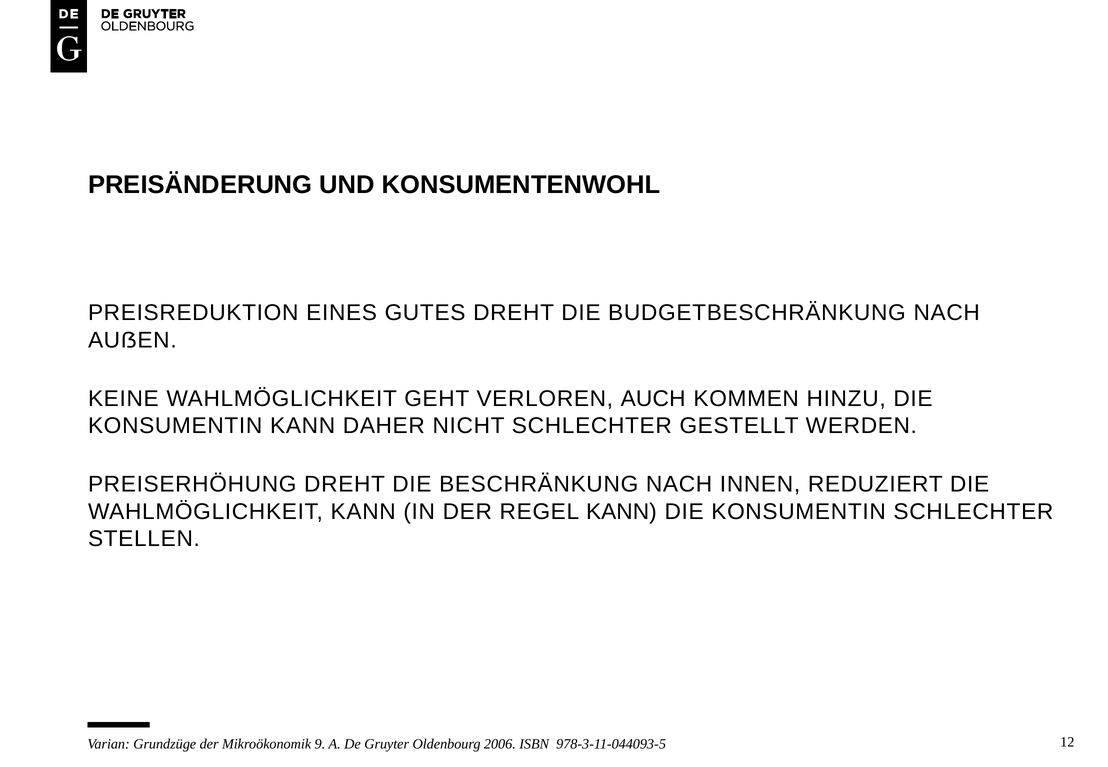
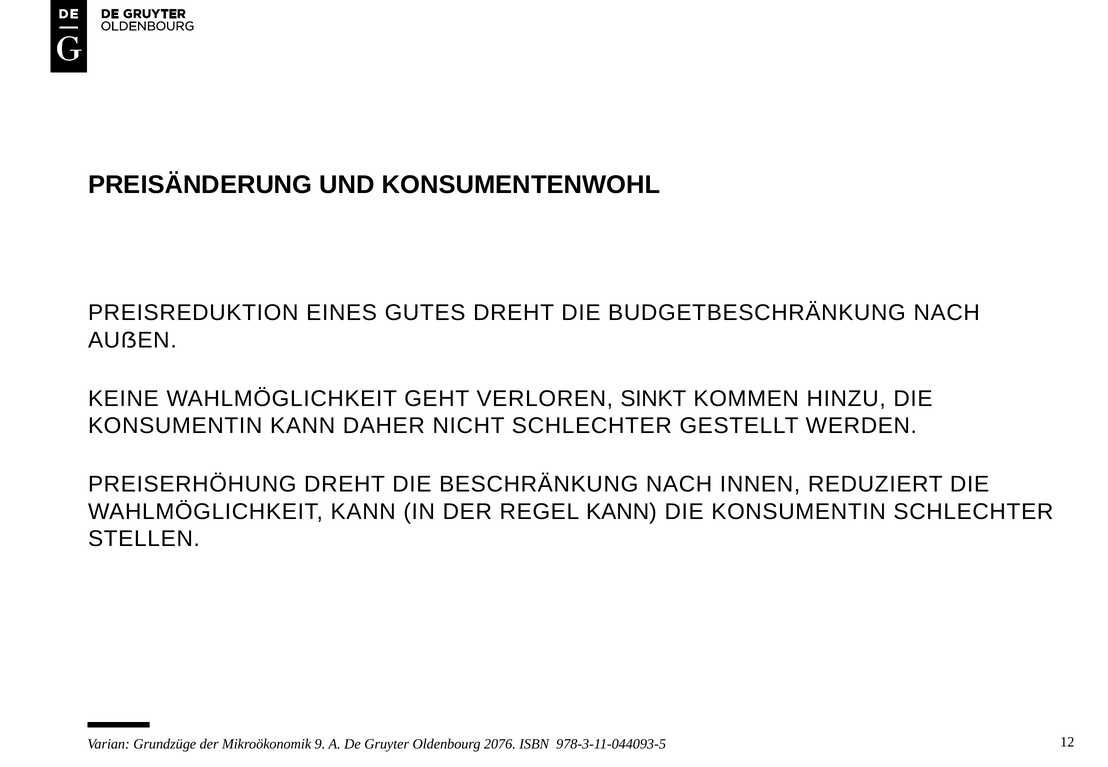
AUCH: AUCH -> SINKT (653, 399)
2006: 2006 -> 2076 (500, 744)
